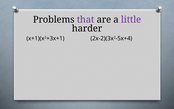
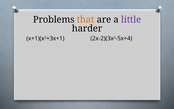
that colour: purple -> orange (86, 20)
